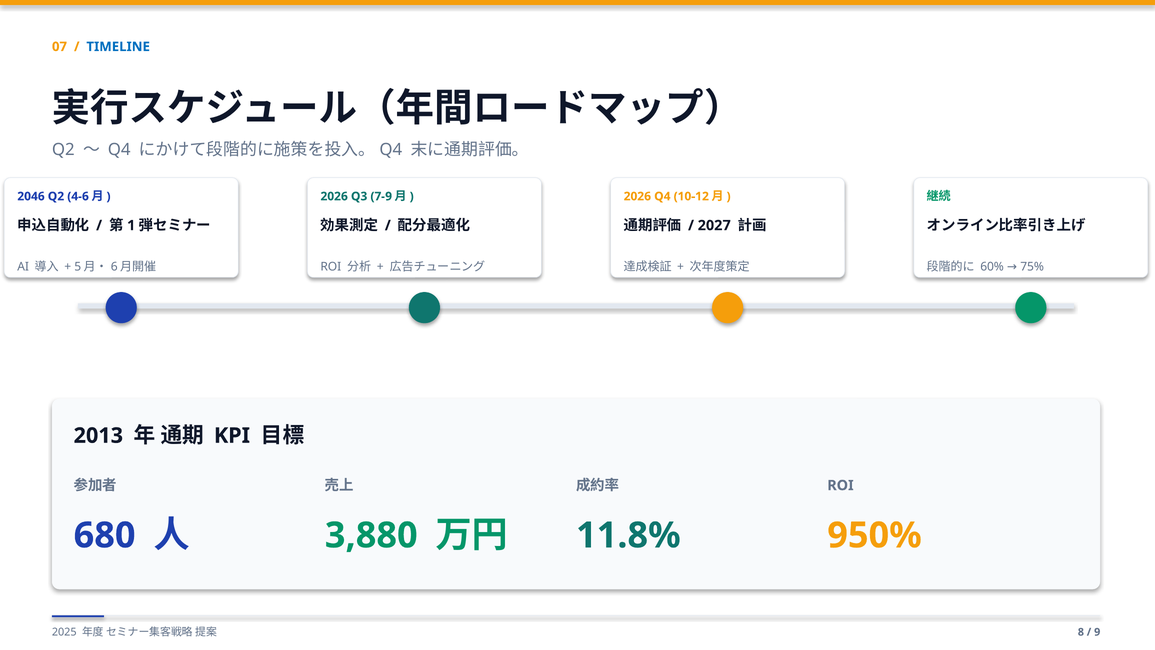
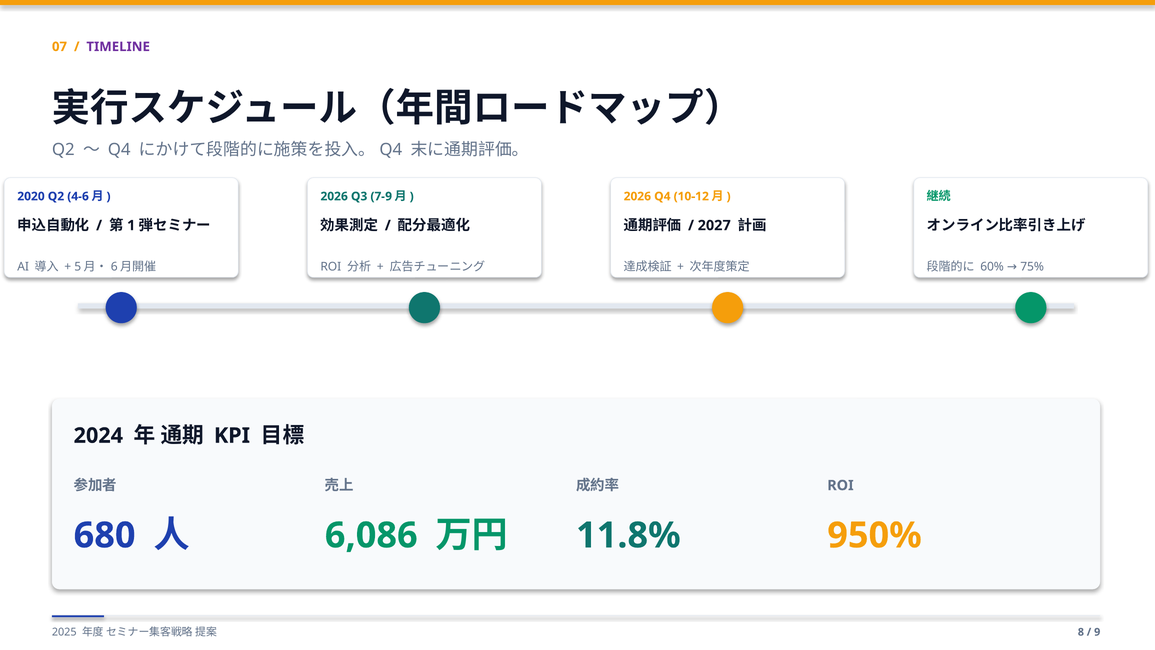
TIMELINE colour: blue -> purple (118, 47)
2046: 2046 -> 2020 (31, 196)
2013: 2013 -> 2024 (98, 435)
3,880: 3,880 -> 6,086 (371, 535)
